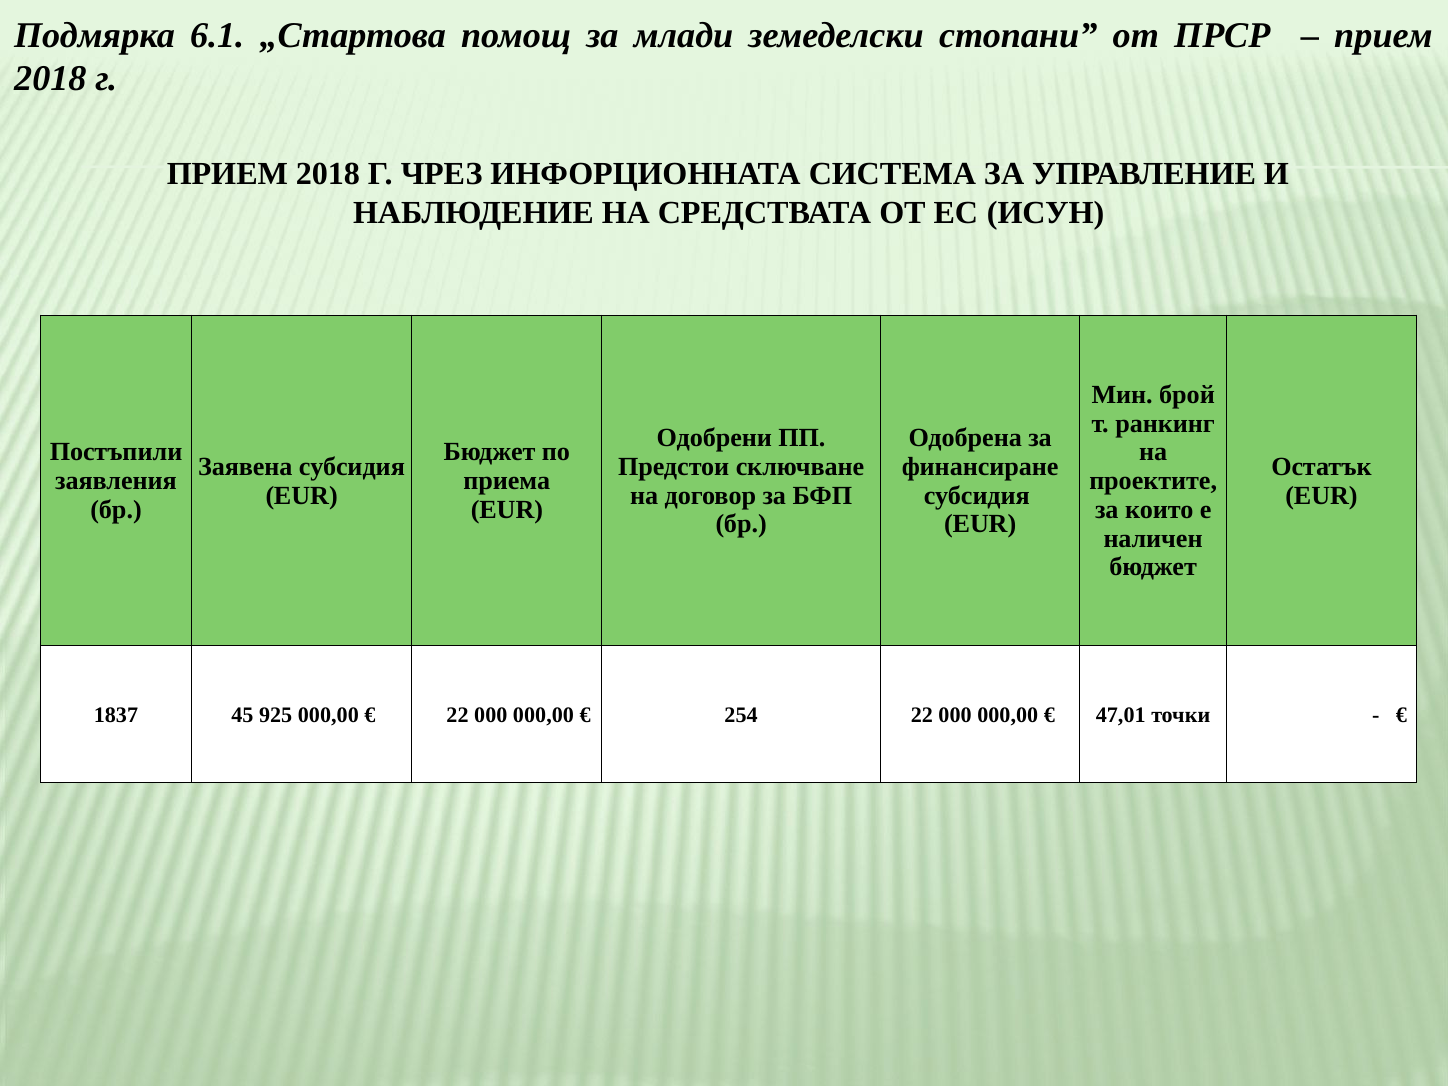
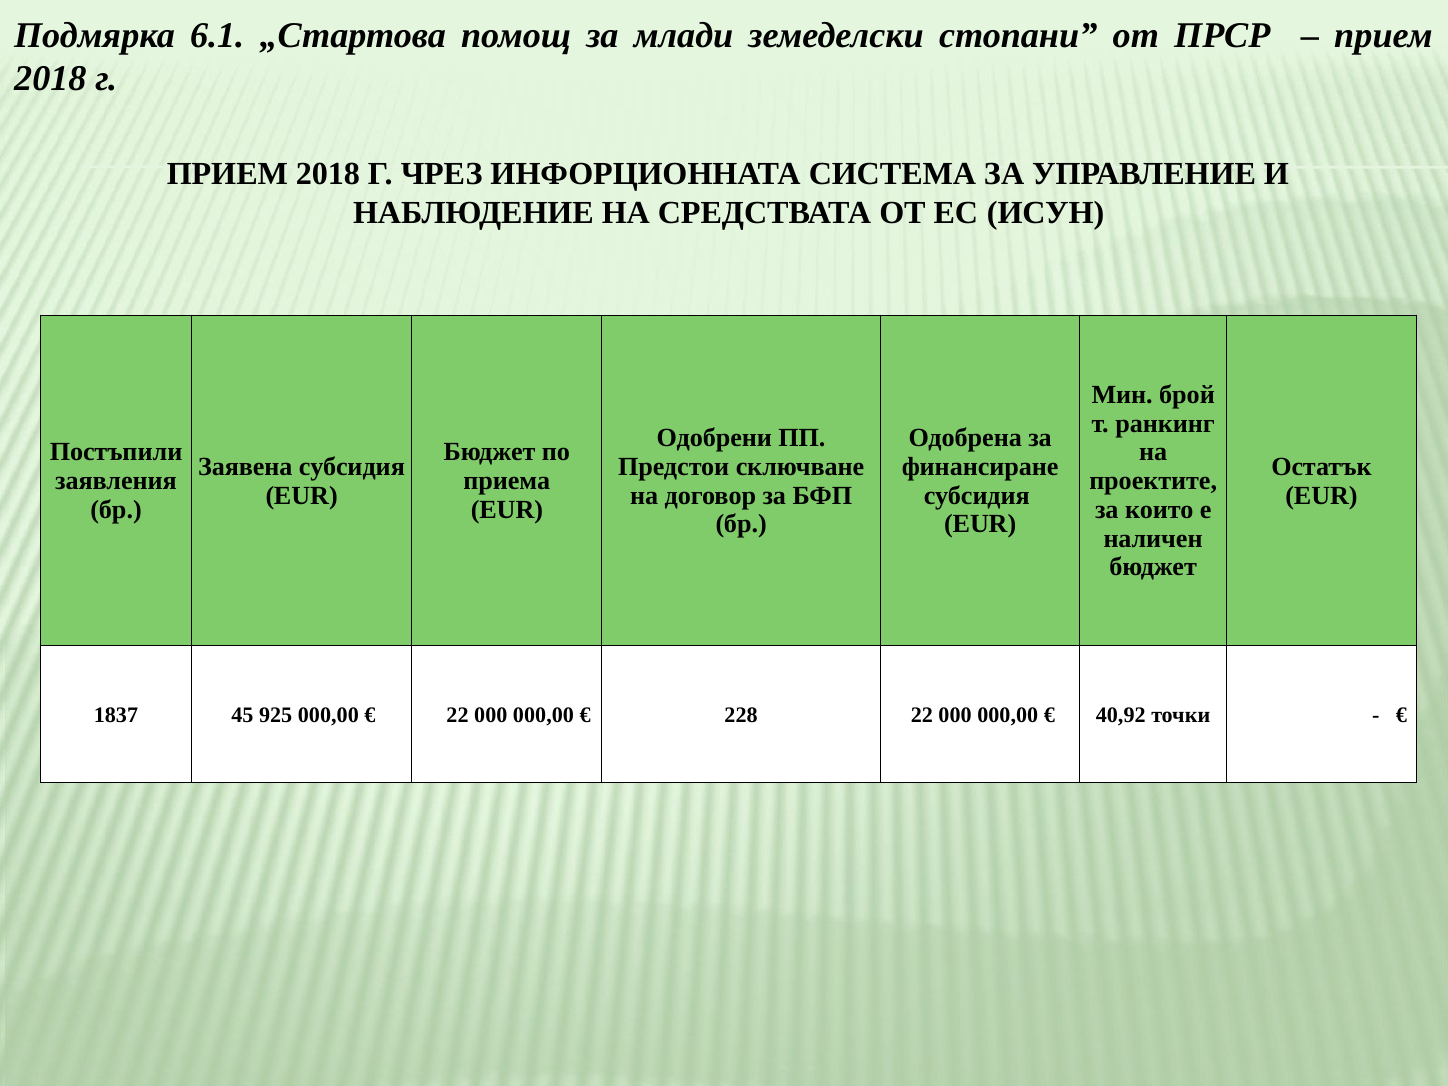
254: 254 -> 228 (741, 715)
47,01: 47,01 -> 40,92 (1121, 715)
